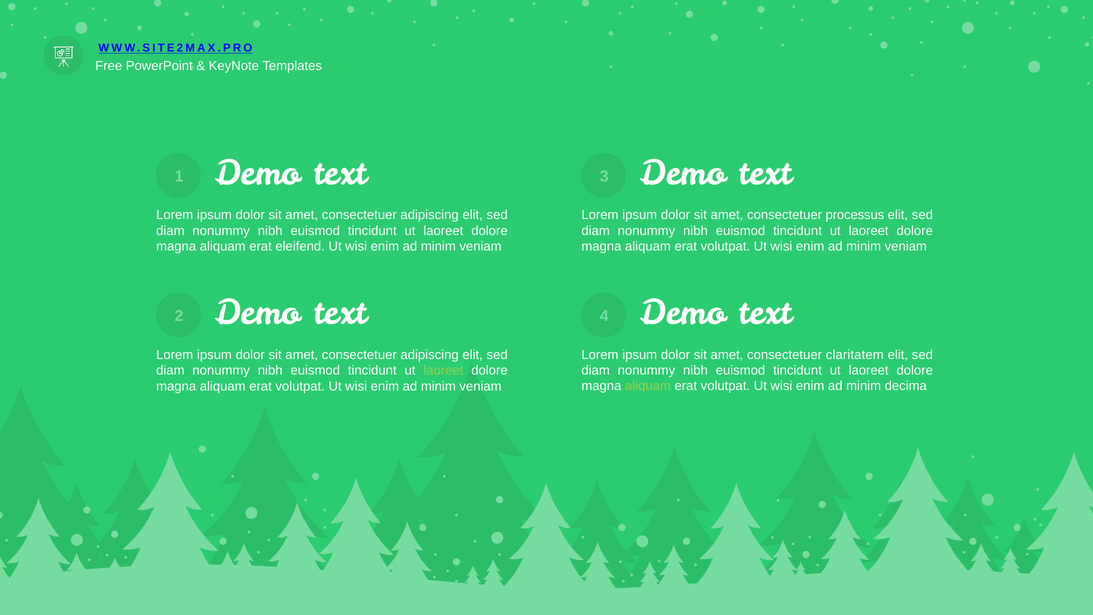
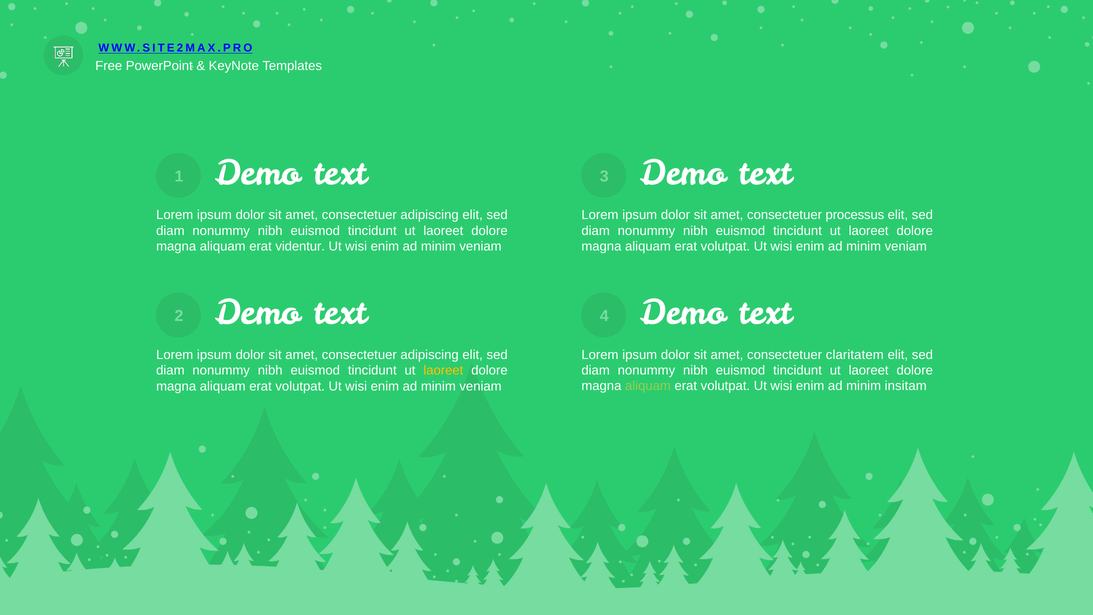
eleifend: eleifend -> videntur (300, 246)
laoreet colour: light green -> yellow (443, 370)
decima: decima -> insitam (906, 386)
